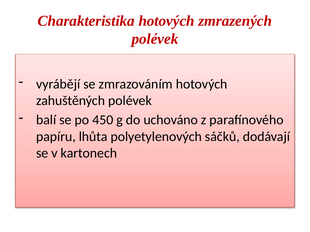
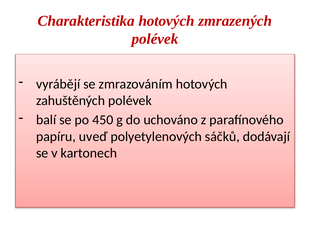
lhůta: lhůta -> uveď (93, 137)
